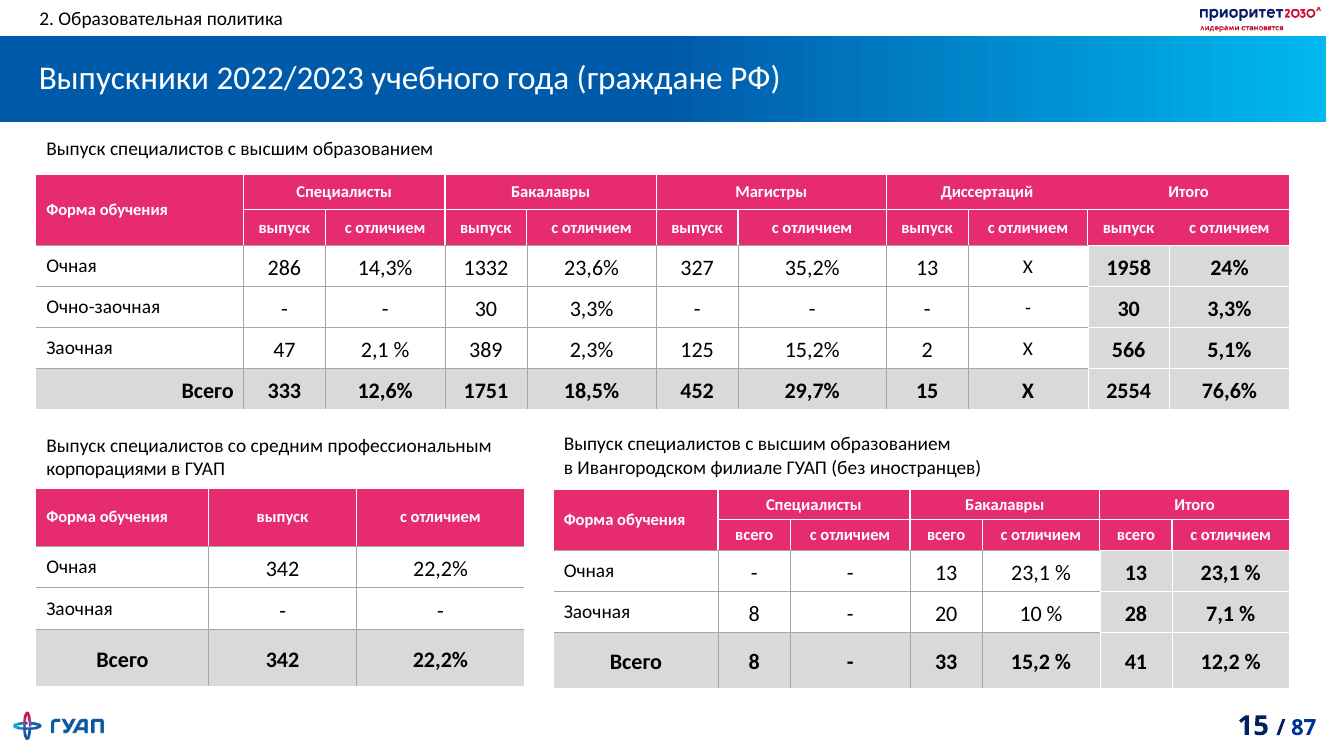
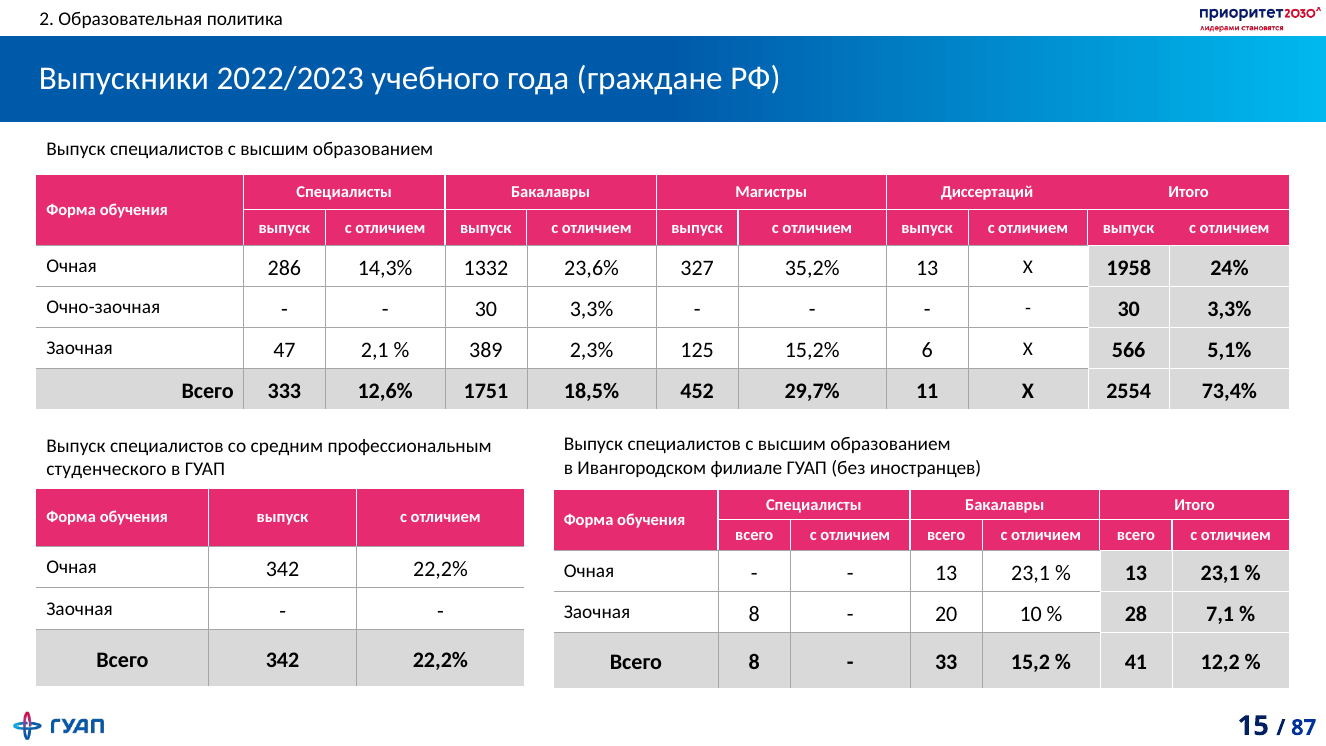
15,2% 2: 2 -> 6 (927, 350)
29,7% 15: 15 -> 11 (927, 391)
76,6%: 76,6% -> 73,4% (1229, 391)
корпорациями: корпорациями -> студенческого (106, 469)
